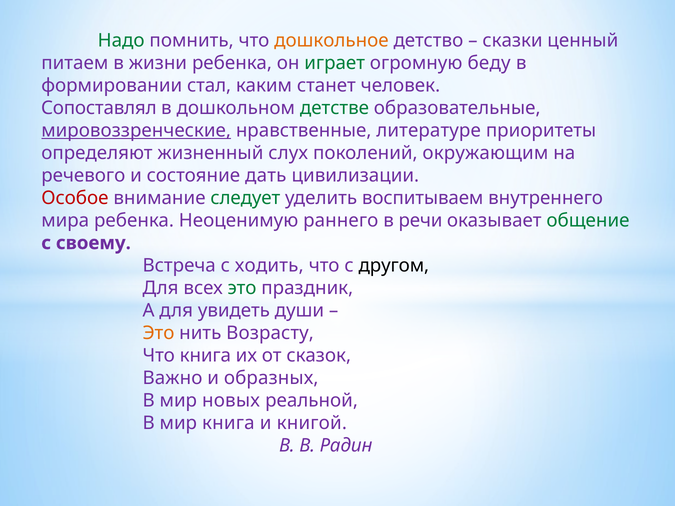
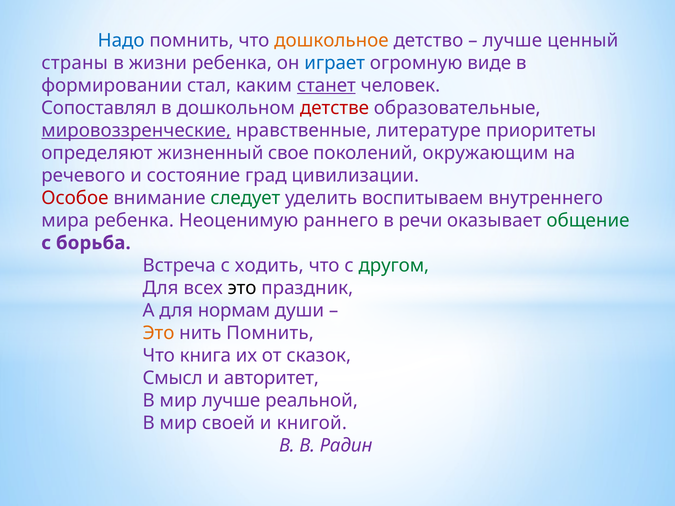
Надо colour: green -> blue (121, 41)
сказки: сказки -> лучше (512, 41)
питаем: питаем -> страны (75, 63)
играет colour: green -> blue (335, 63)
беду: беду -> виде (489, 63)
станет underline: none -> present (326, 86)
детстве colour: green -> red (334, 108)
слух: слух -> свое (288, 153)
дать: дать -> град (266, 176)
своему: своему -> борьба (93, 243)
другом colour: black -> green (394, 266)
это colour: green -> black (242, 288)
увидеть: увидеть -> нормам (234, 311)
нить Возрасту: Возрасту -> Помнить (270, 333)
Важно: Важно -> Смысл (173, 378)
образных: образных -> авторитет (271, 378)
мир новых: новых -> лучше (231, 401)
мир книга: книга -> своей (228, 423)
